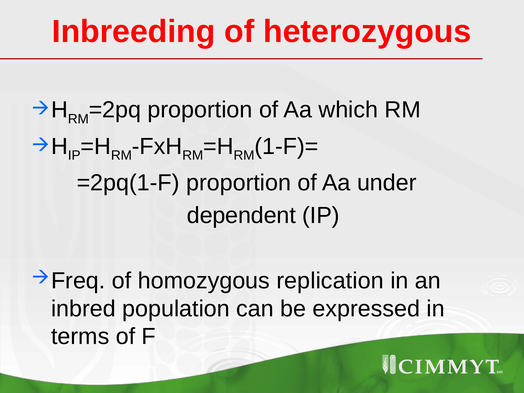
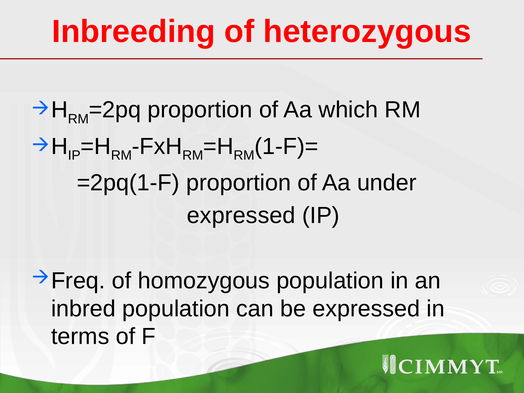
dependent: dependent -> expressed (241, 215)
homozygous replication: replication -> population (330, 281)
